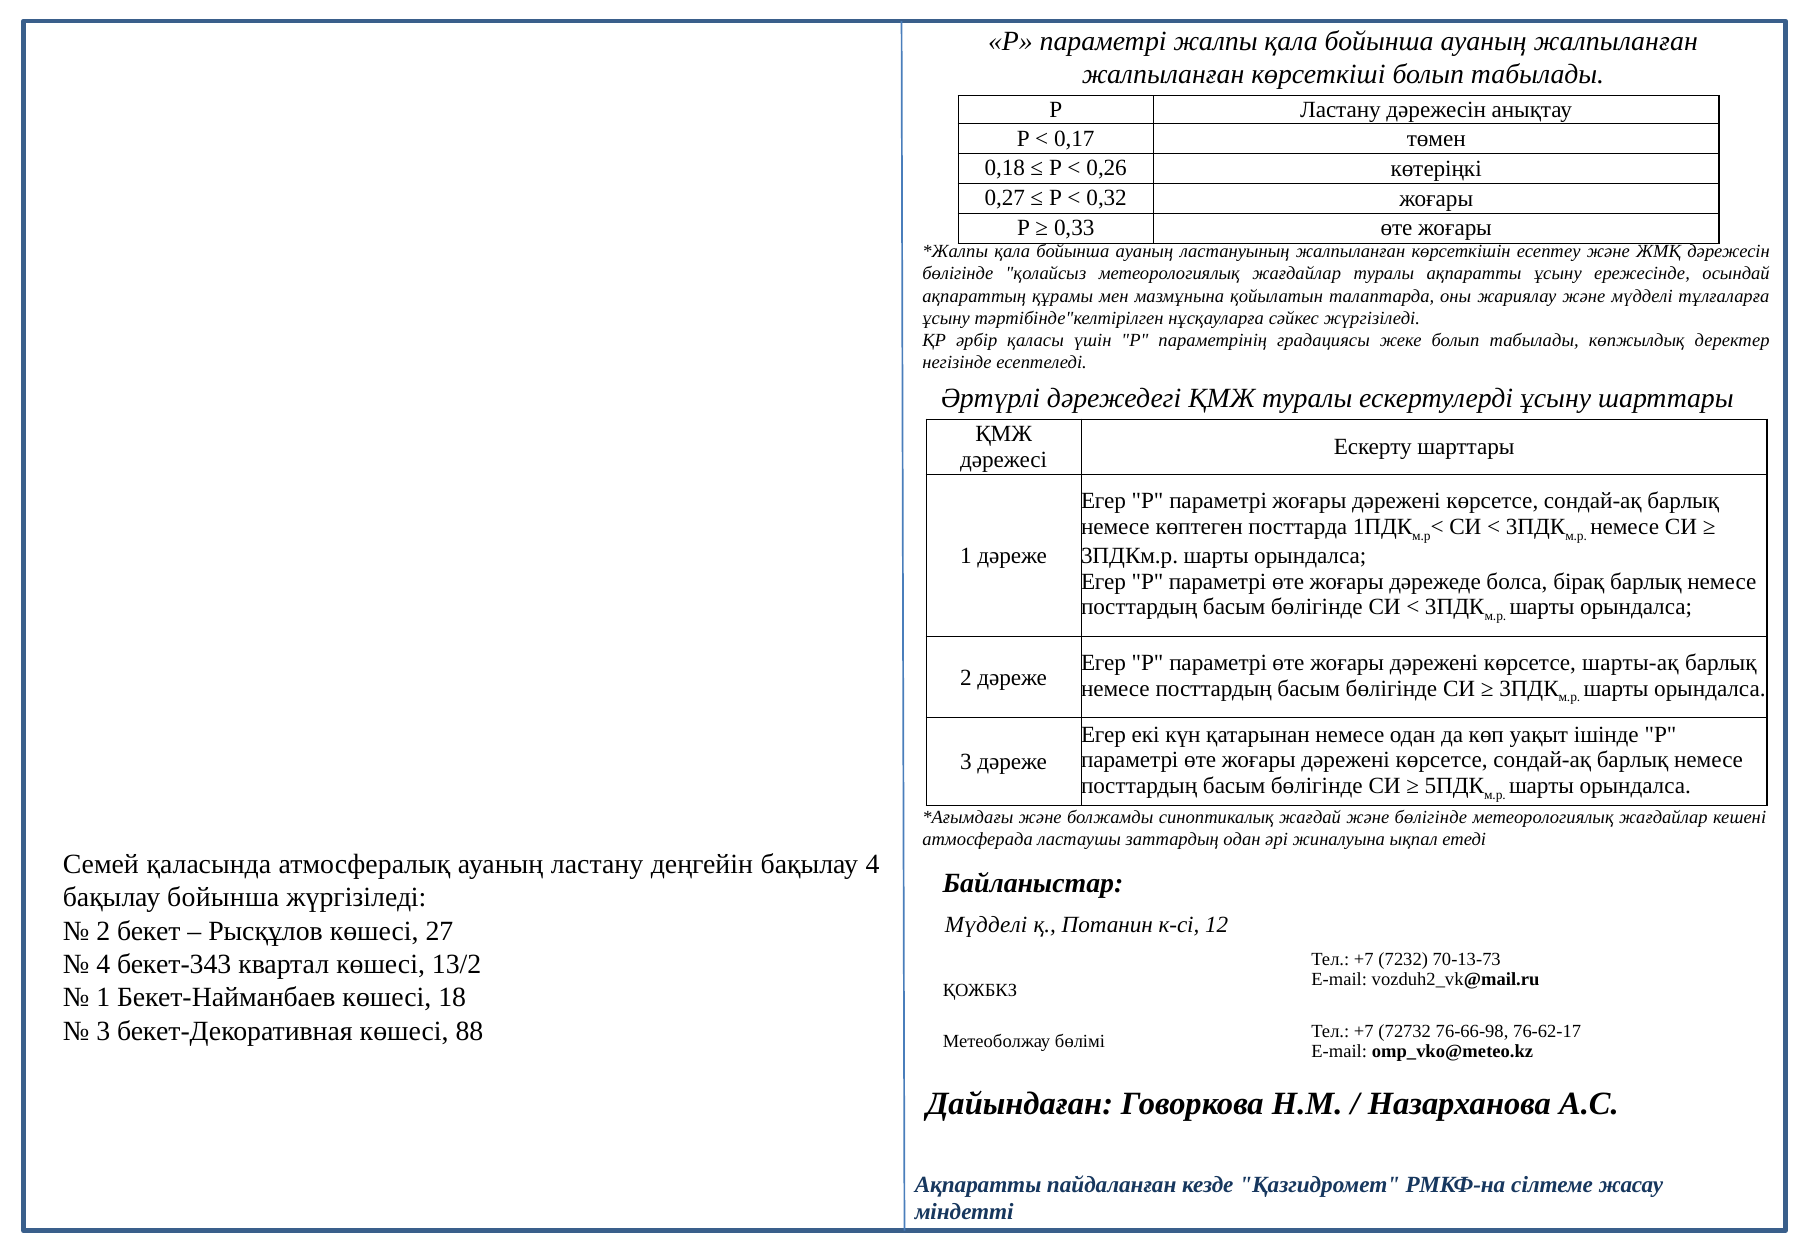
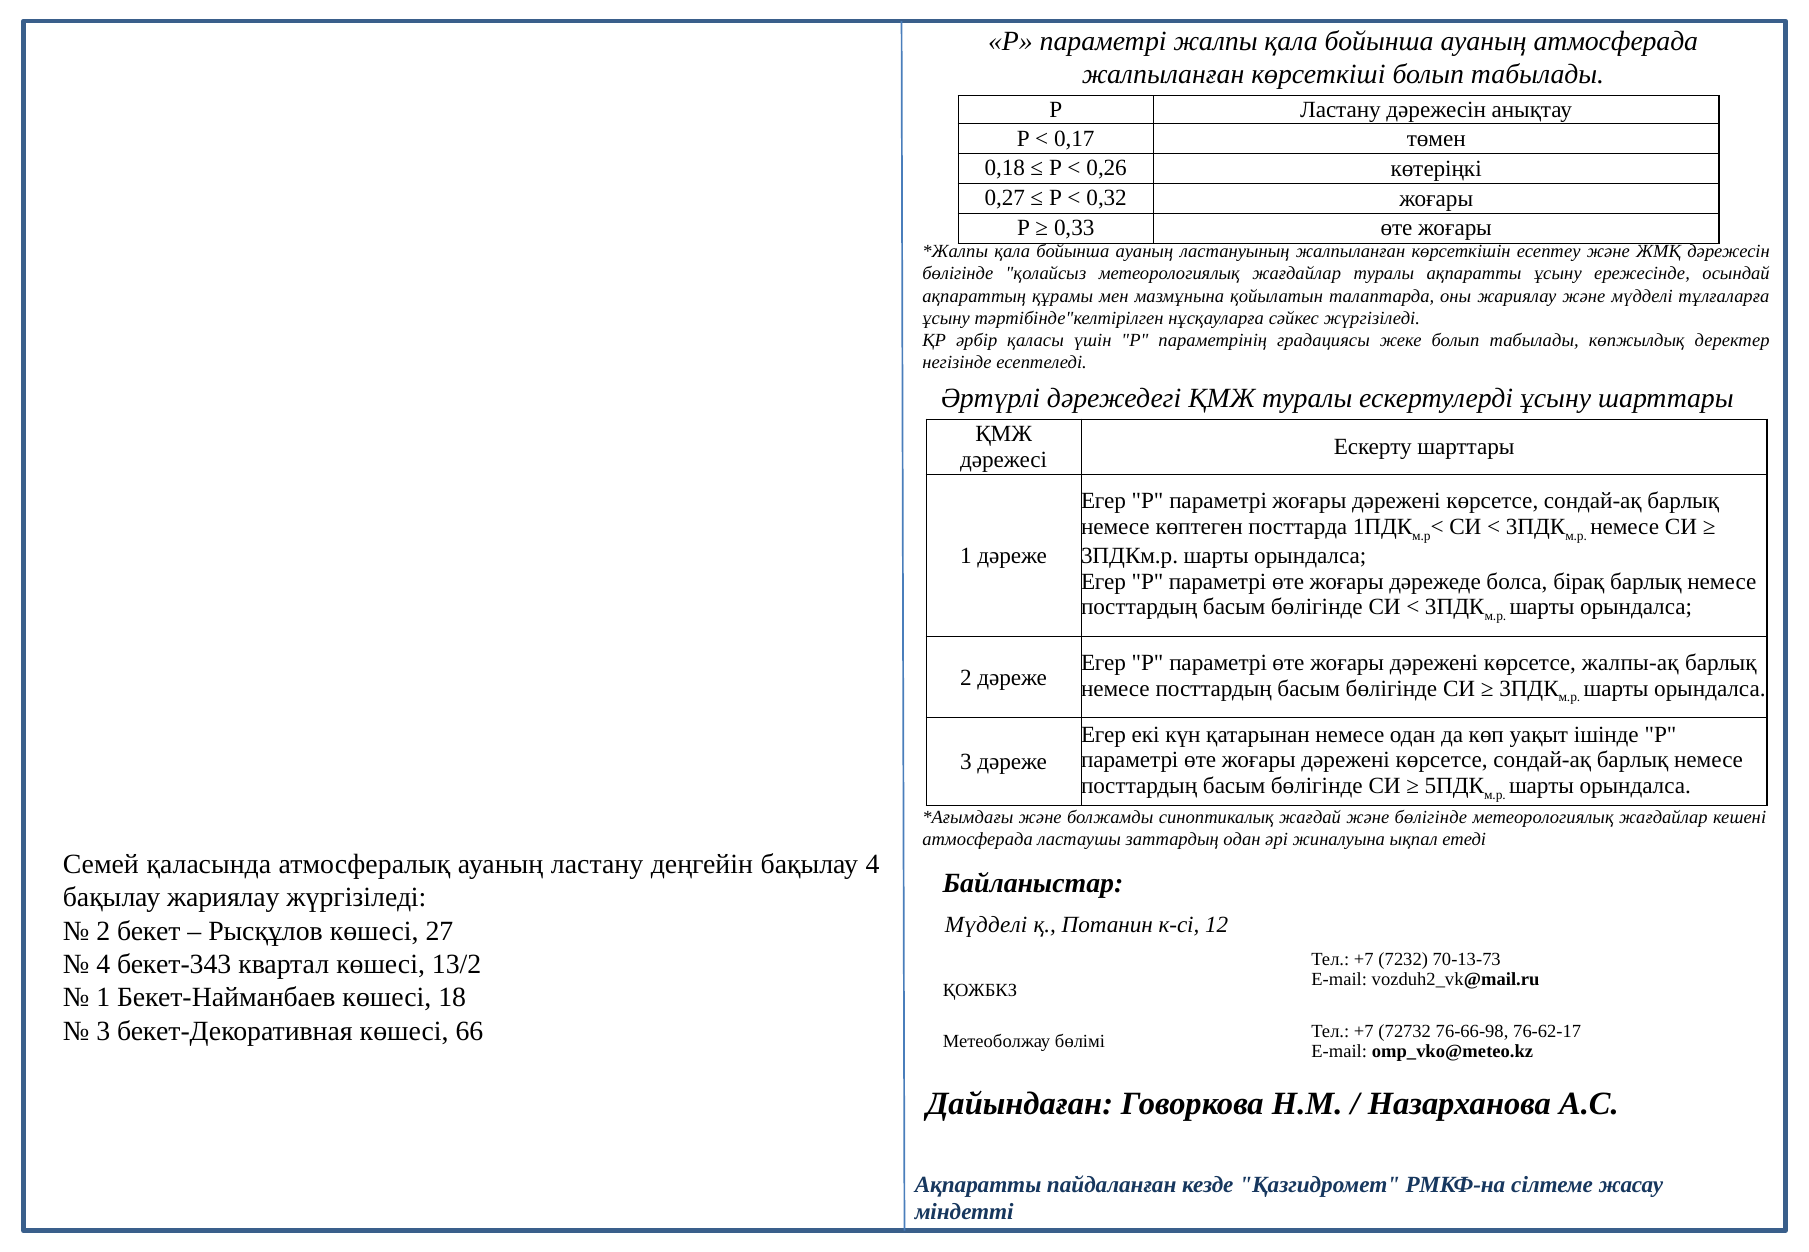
ауаның жалпыланған: жалпыланған -> атмосферада (1616, 41)
шарты-ақ: шарты-ақ -> жалпы-ақ (1630, 663)
бақылау бойынша: бойынша -> жариялау (223, 898)
88: 88 -> 66 (469, 1032)
